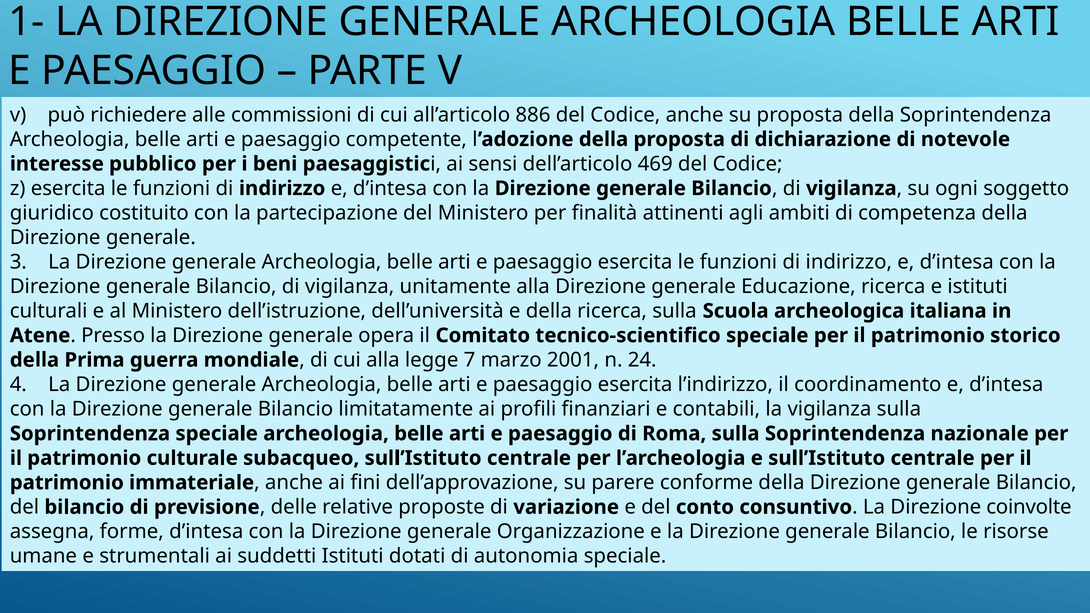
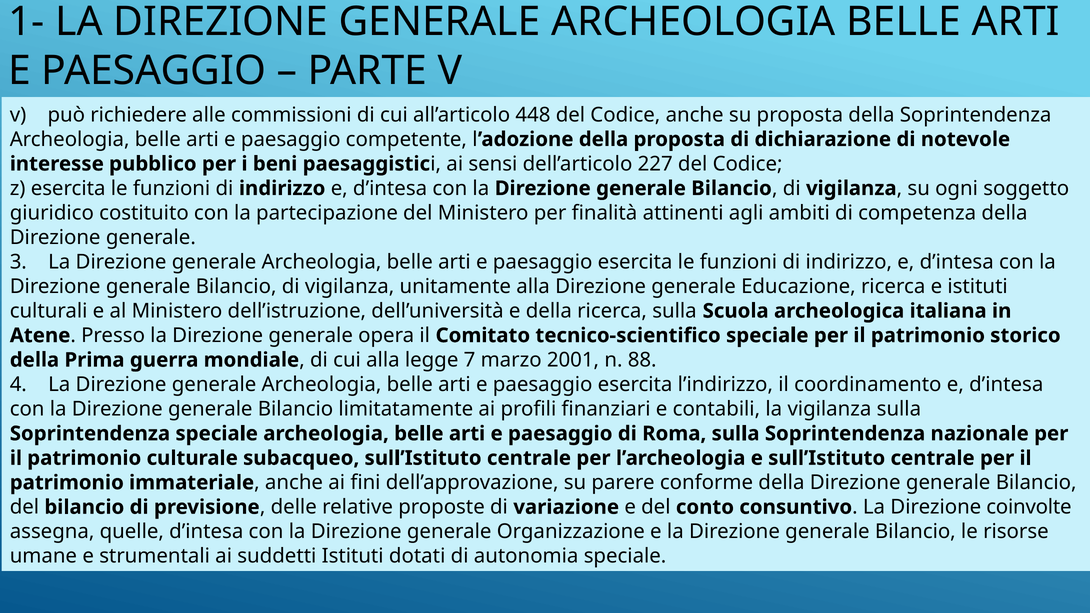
886: 886 -> 448 (533, 115)
469: 469 -> 227 (655, 164)
24: 24 -> 88 (642, 360)
forme: forme -> quelle (132, 532)
